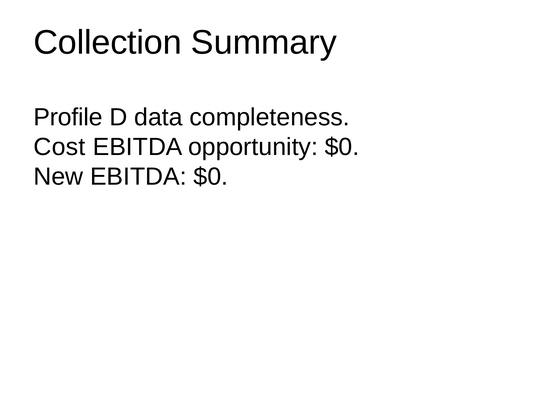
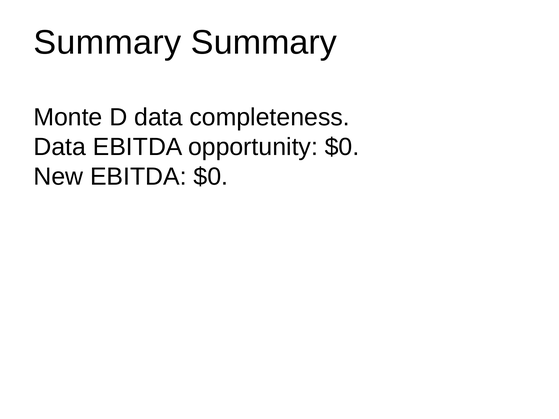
Collection: Collection -> Summary (107, 42)
Profile: Profile -> Monte (68, 117)
Cost: Cost -> Data (60, 147)
